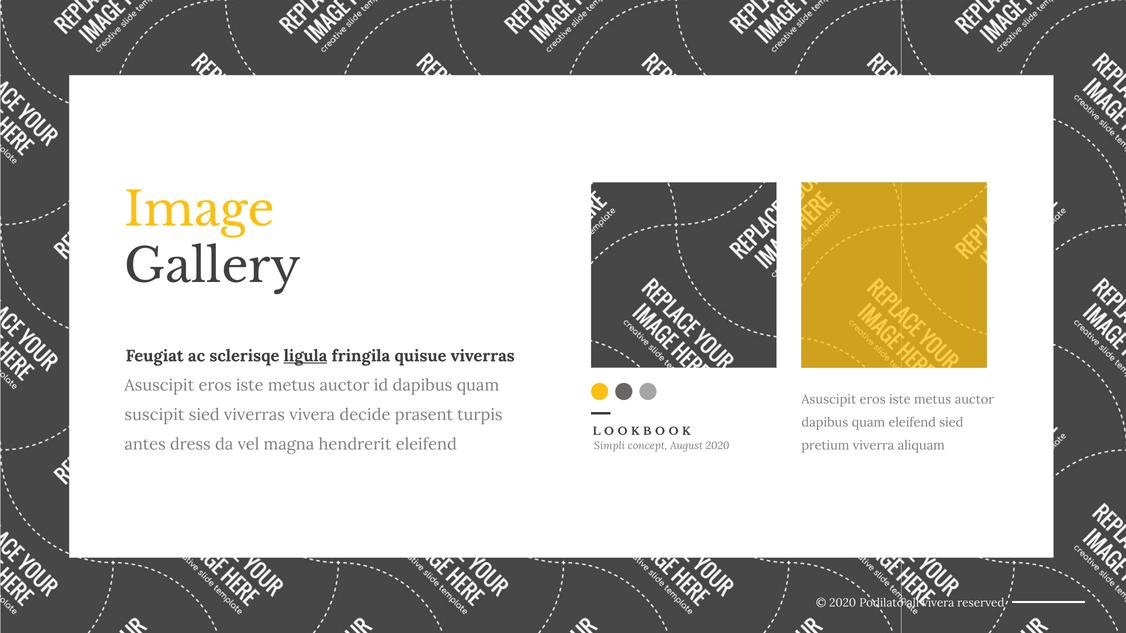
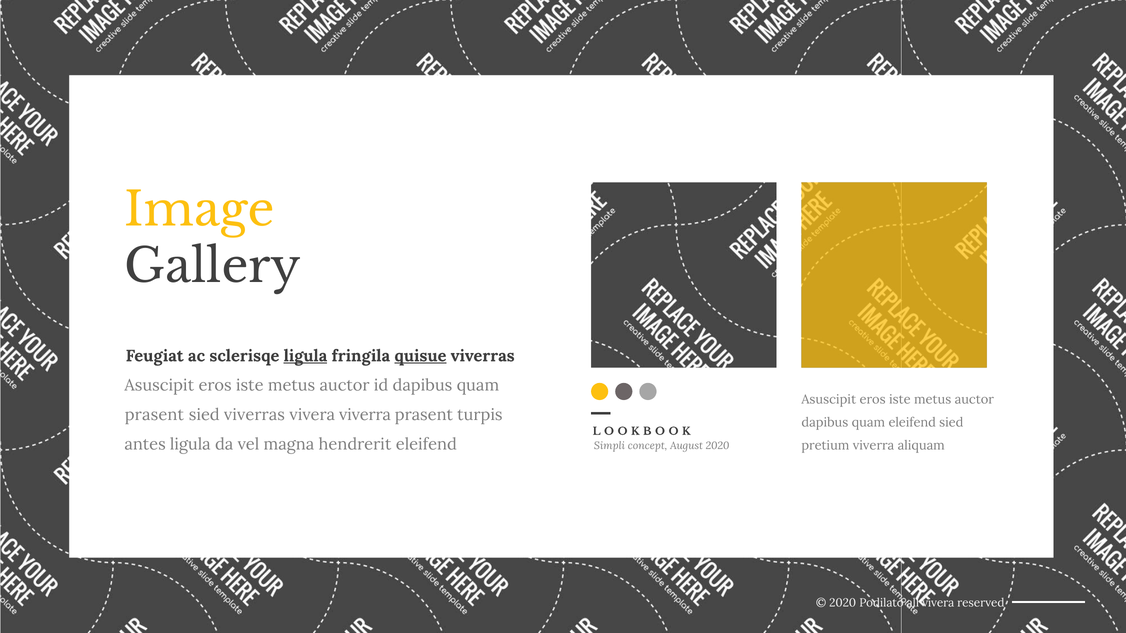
quisue underline: none -> present (420, 356)
suscipit: suscipit -> prasent (154, 415)
vivera decide: decide -> viverra (365, 415)
antes dress: dress -> ligula (190, 445)
